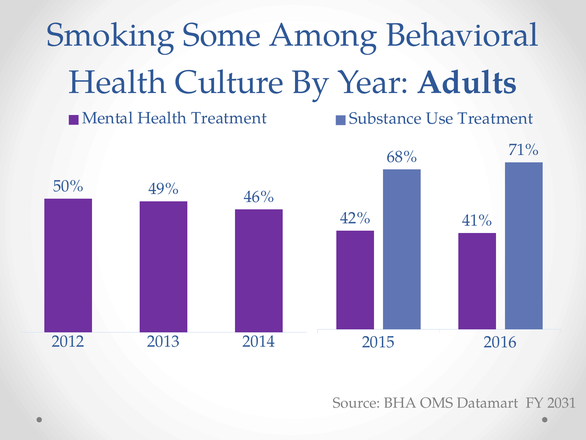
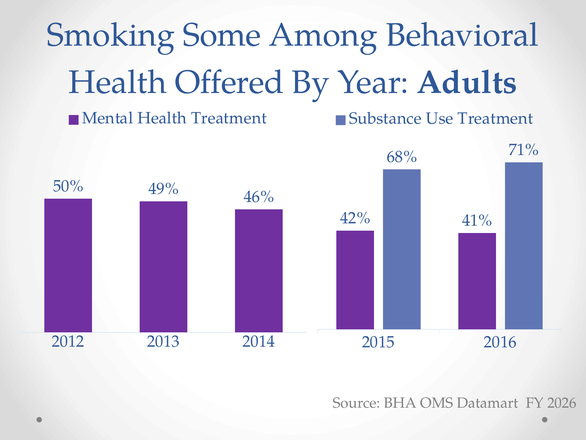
Culture: Culture -> Offered (229, 82)
2031: 2031 -> 2026 (562, 403)
